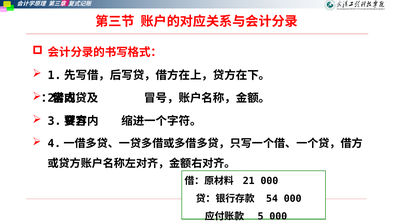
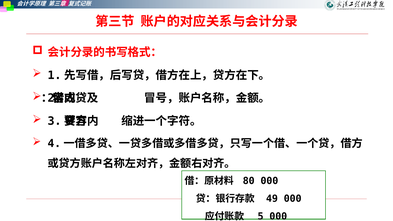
21: 21 -> 80 (249, 181)
54: 54 -> 49 (272, 199)
